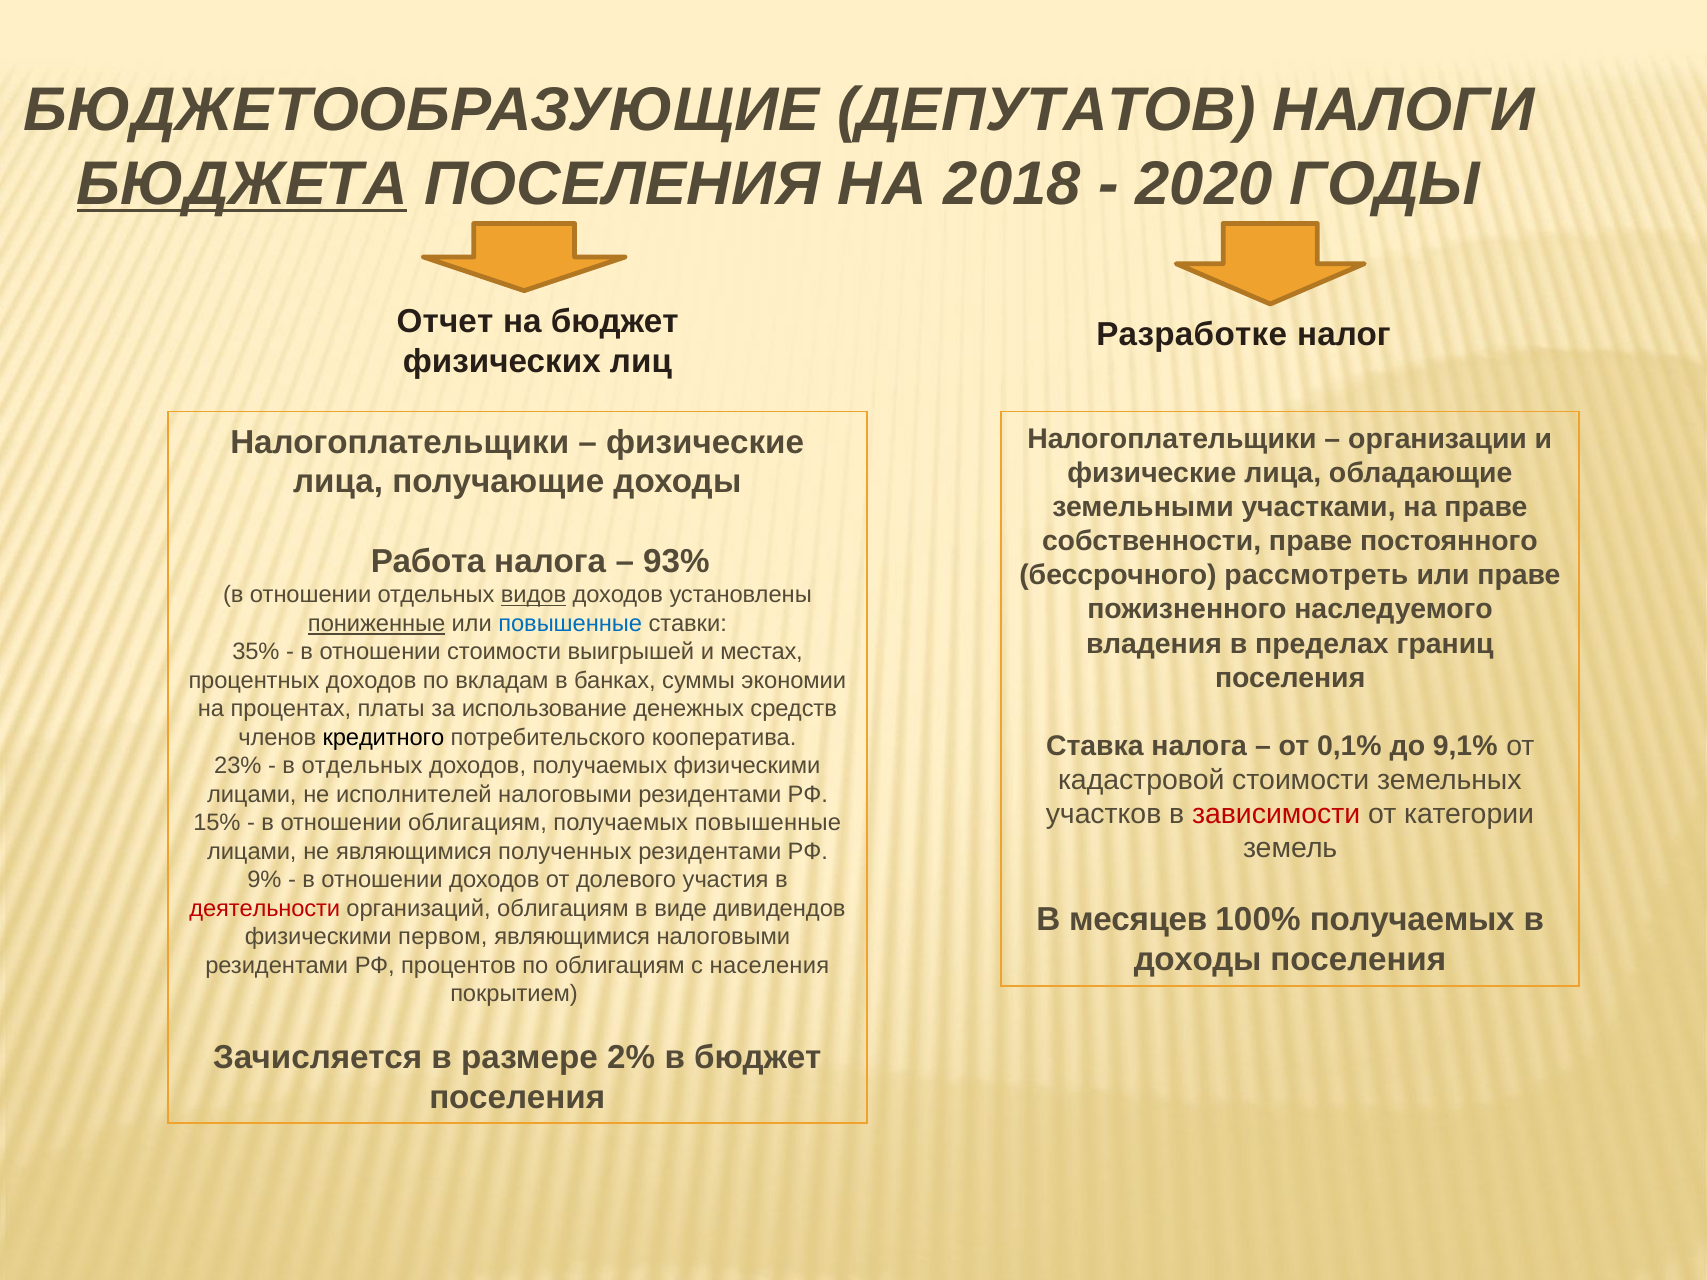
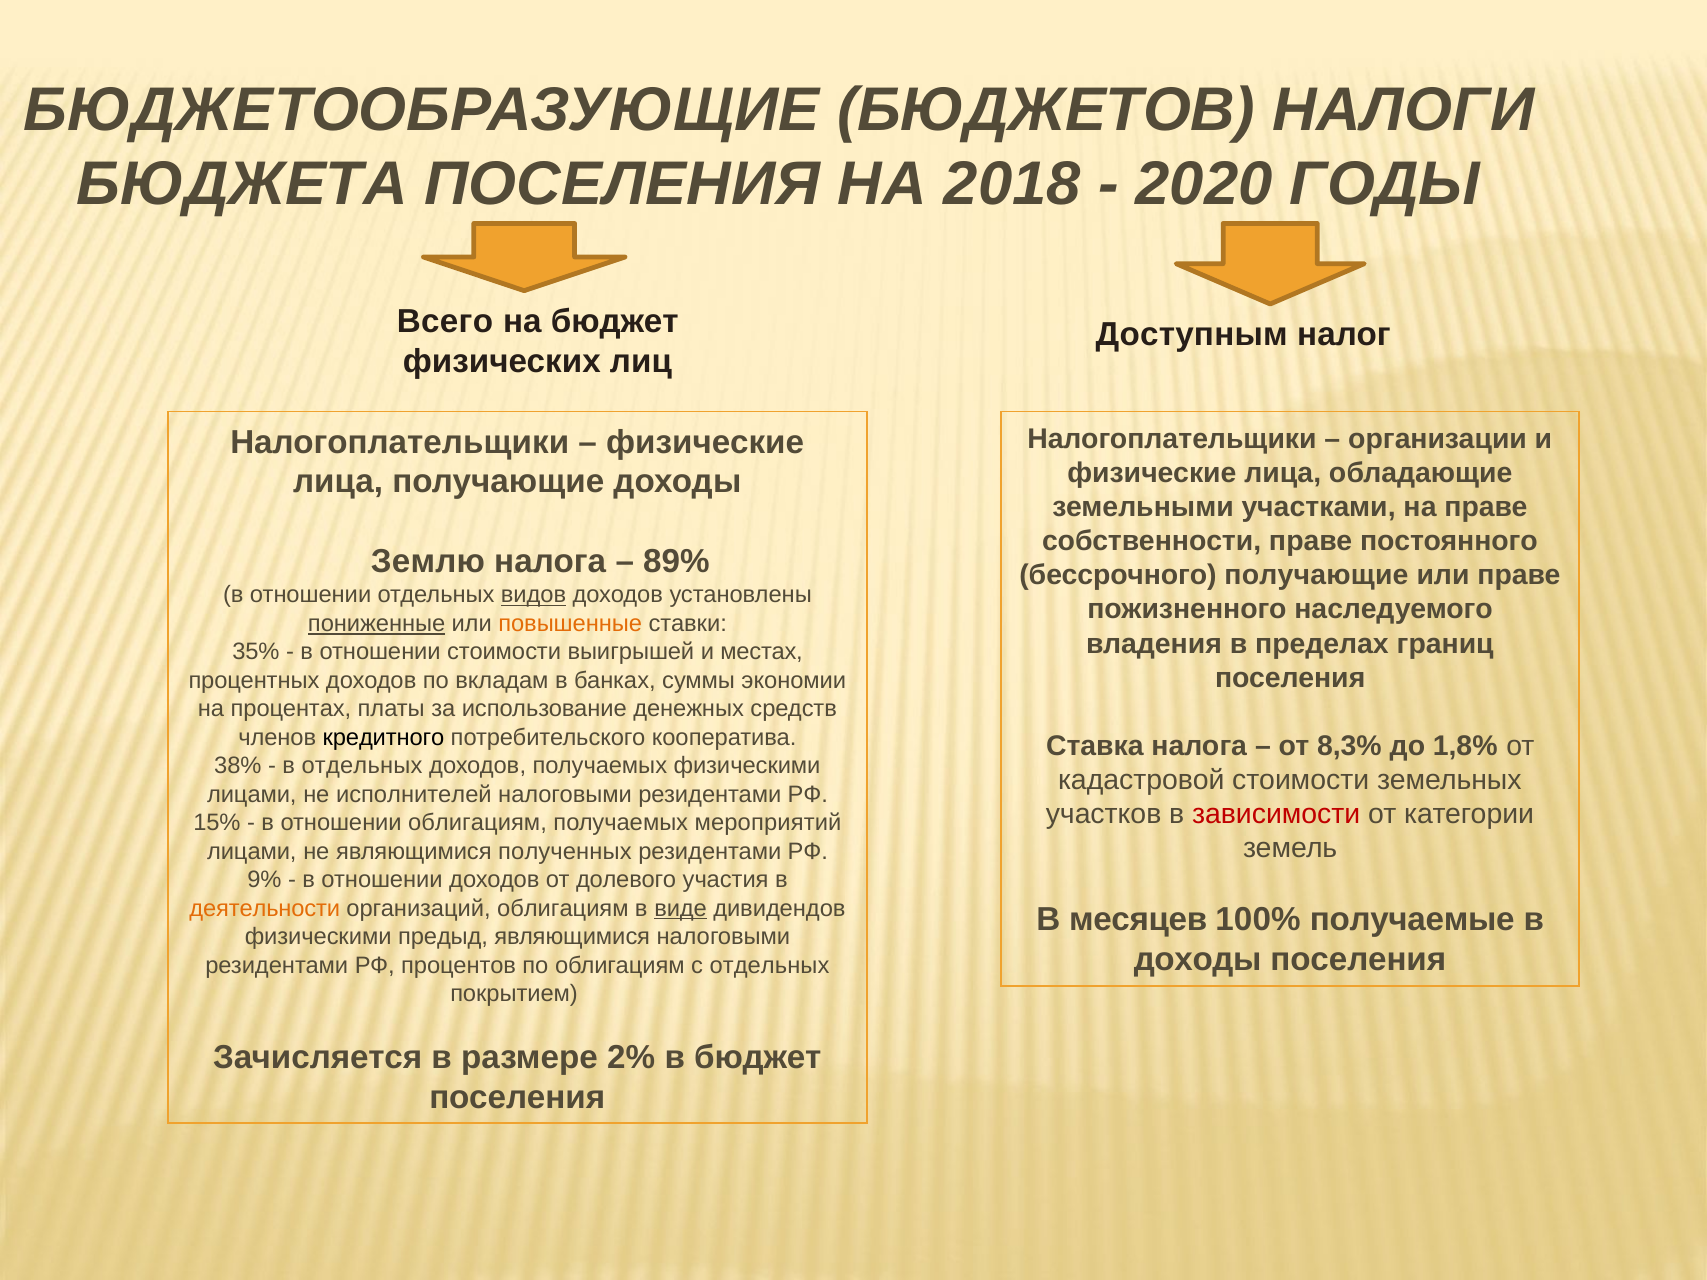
ДЕПУТАТОВ: ДЕПУТАТОВ -> БЮДЖЕТОВ (1046, 110)
БЮДЖЕТА underline: present -> none (242, 184)
Отчет: Отчет -> Всего (445, 321)
Разработке: Разработке -> Доступным (1192, 335)
Работа: Работа -> Землю (428, 562)
93%: 93% -> 89% (676, 562)
бессрочного рассмотреть: рассмотреть -> получающие (1316, 576)
повышенные colour: blue -> orange (570, 624)
0,1%: 0,1% -> 8,3% (1349, 746)
9,1%: 9,1% -> 1,8% (1465, 746)
23%: 23% -> 38% (238, 766)
получаемых повышенные: повышенные -> мероприятий (768, 823)
деятельности colour: red -> orange (265, 909)
виде underline: none -> present (681, 909)
100% получаемых: получаемых -> получаемые (1412, 920)
первом: первом -> предыд (443, 937)
с населения: населения -> отдельных (769, 966)
